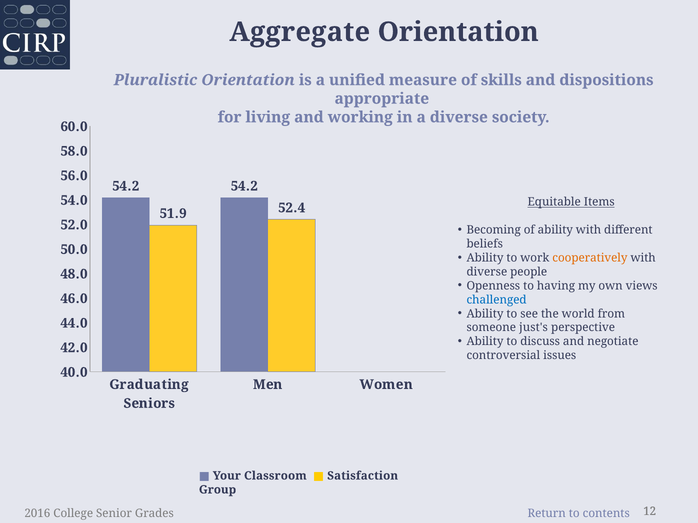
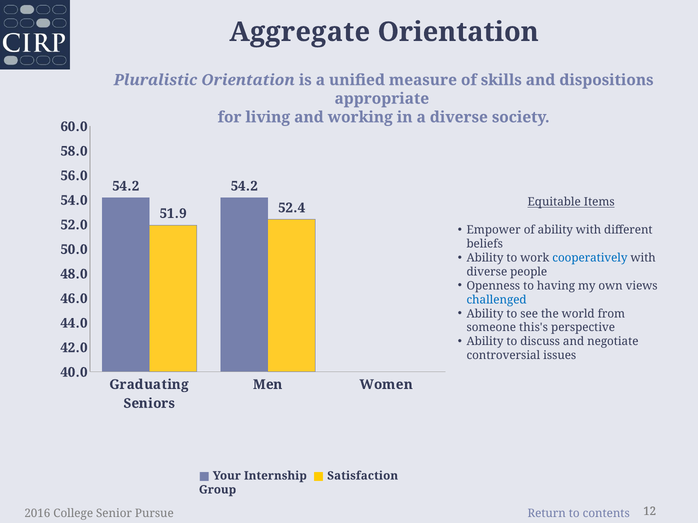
Becoming: Becoming -> Empower (494, 230)
cooperatively colour: orange -> blue (590, 258)
just's: just's -> this's (534, 328)
Classroom: Classroom -> Internship (275, 476)
Grades: Grades -> Pursue (154, 514)
